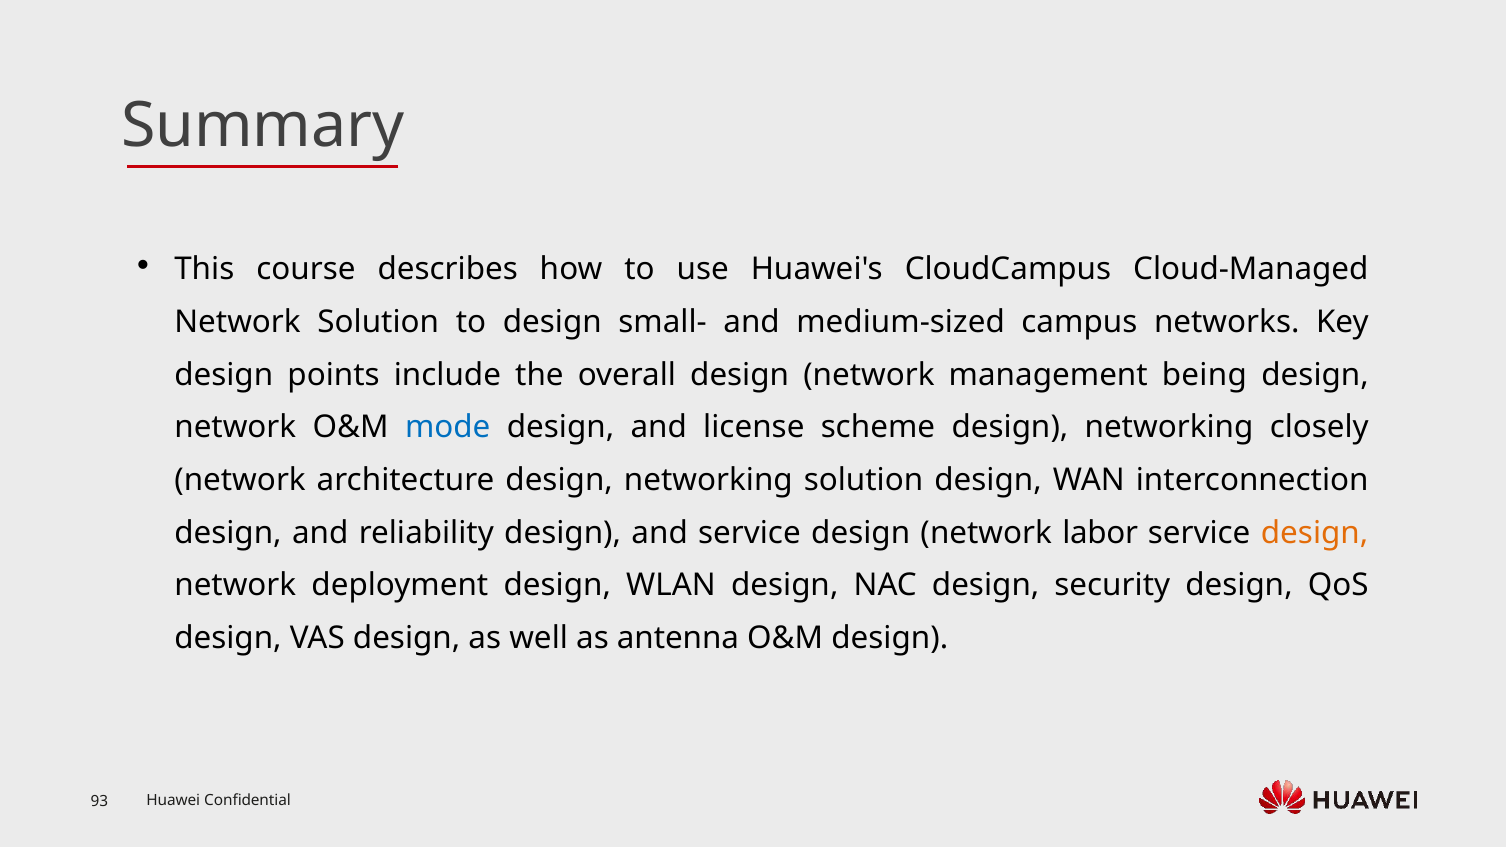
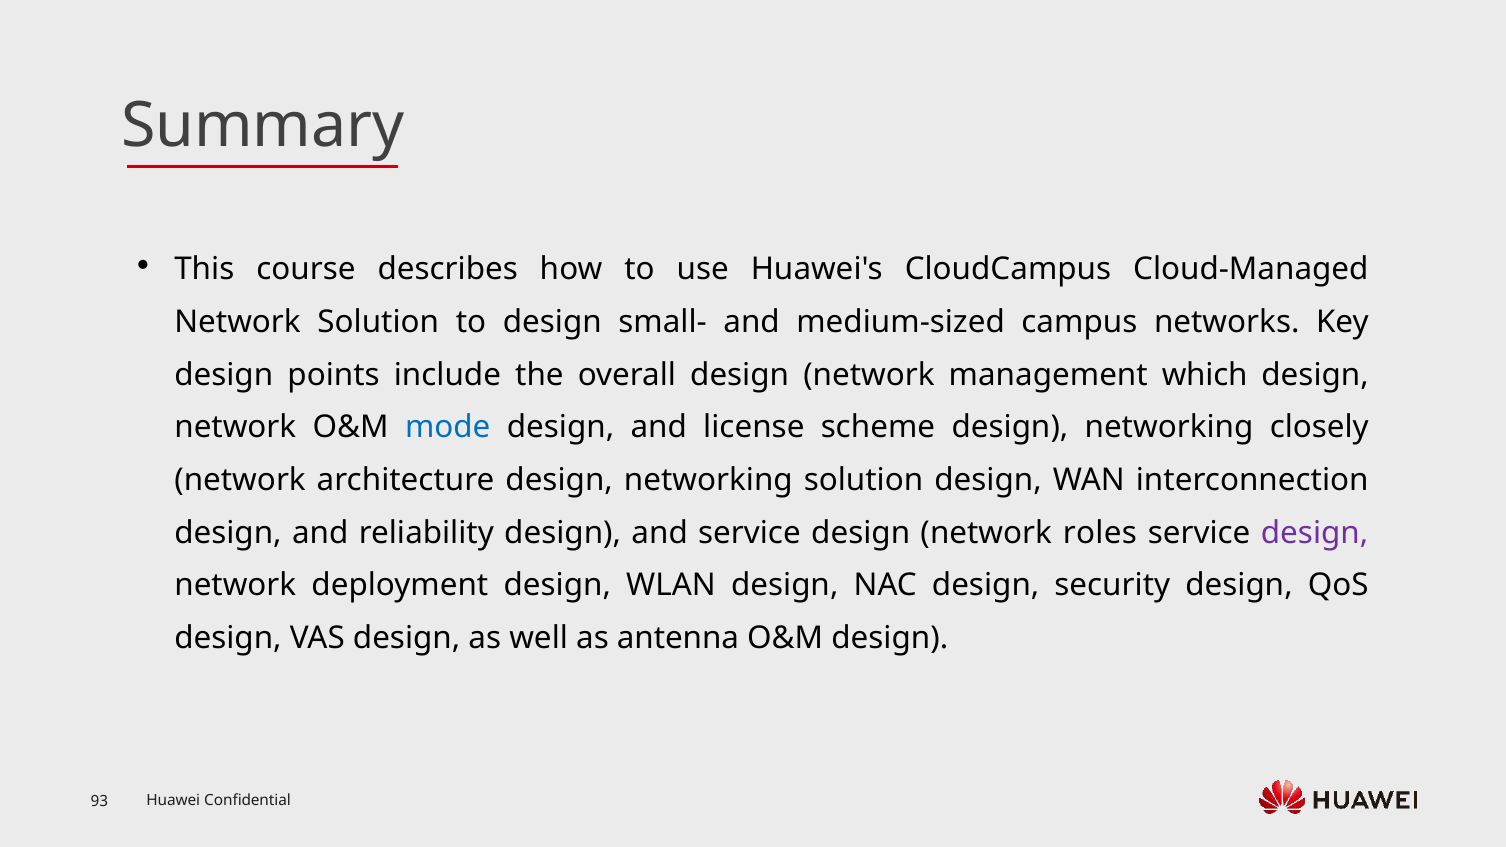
being: being -> which (1205, 375)
labor: labor -> roles (1100, 533)
design colour: orange -> purple (1315, 533)
